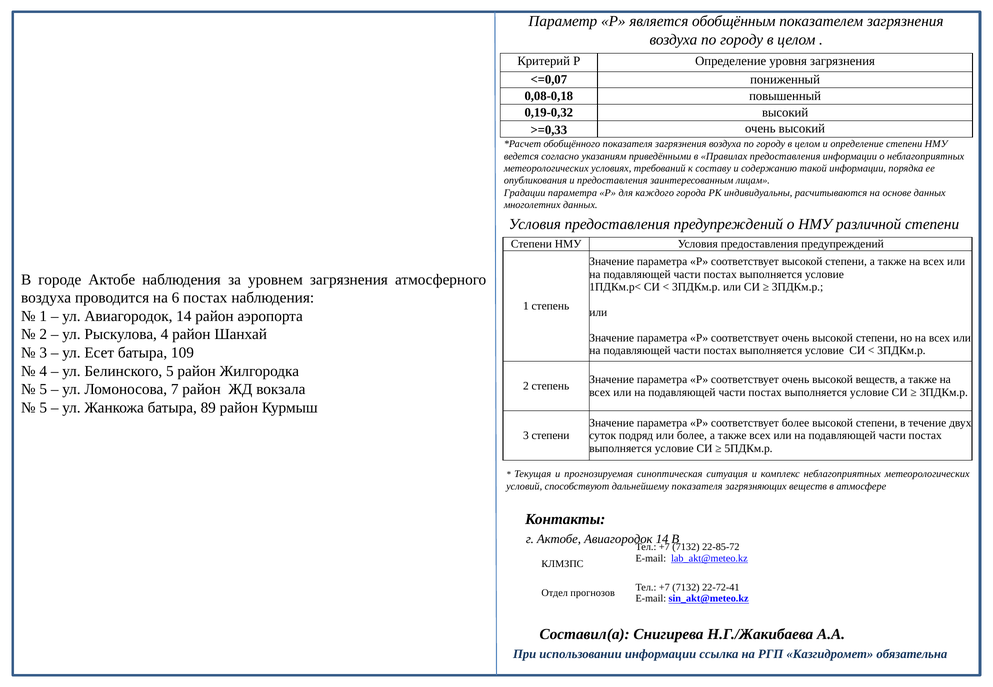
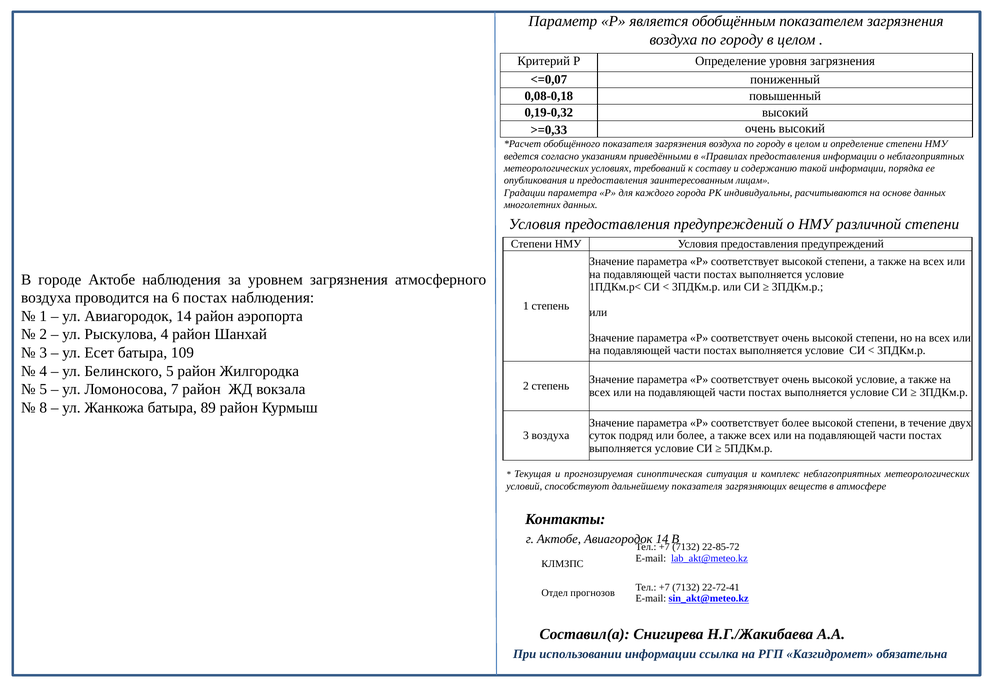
высокой веществ: веществ -> условие (877, 380)
5: 5 -> 8 (43, 408)
3 степени: степени -> воздуха (550, 436)
